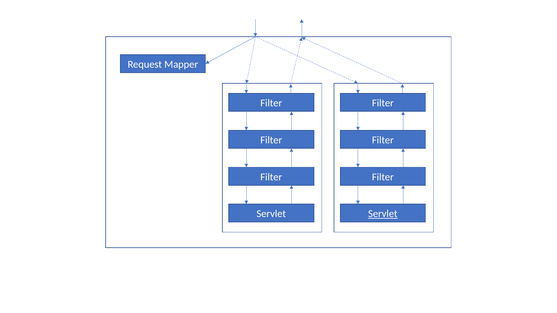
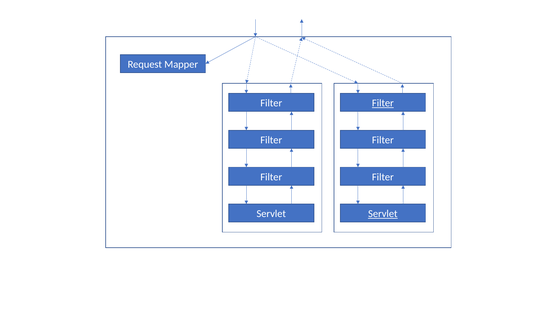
Filter underline: none -> present (383, 103)
